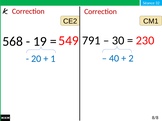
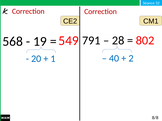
30: 30 -> 28 (118, 41)
230: 230 -> 802 (145, 41)
